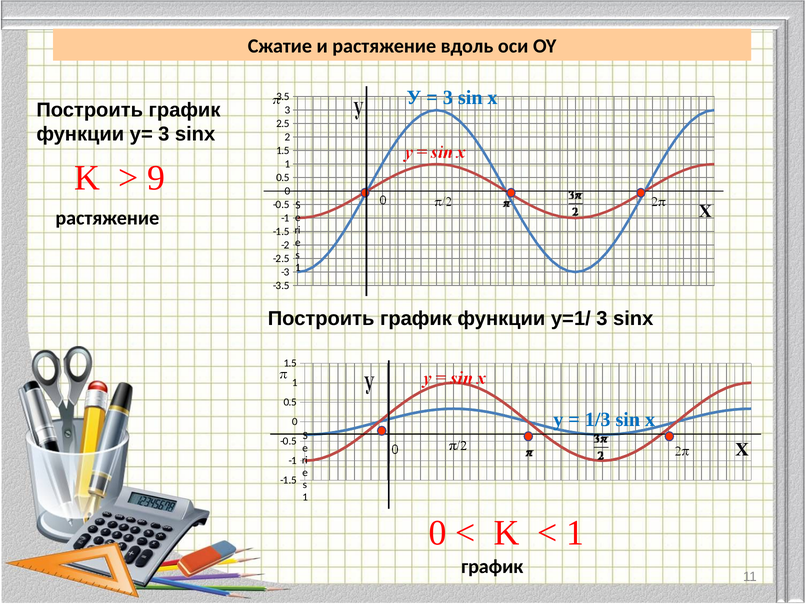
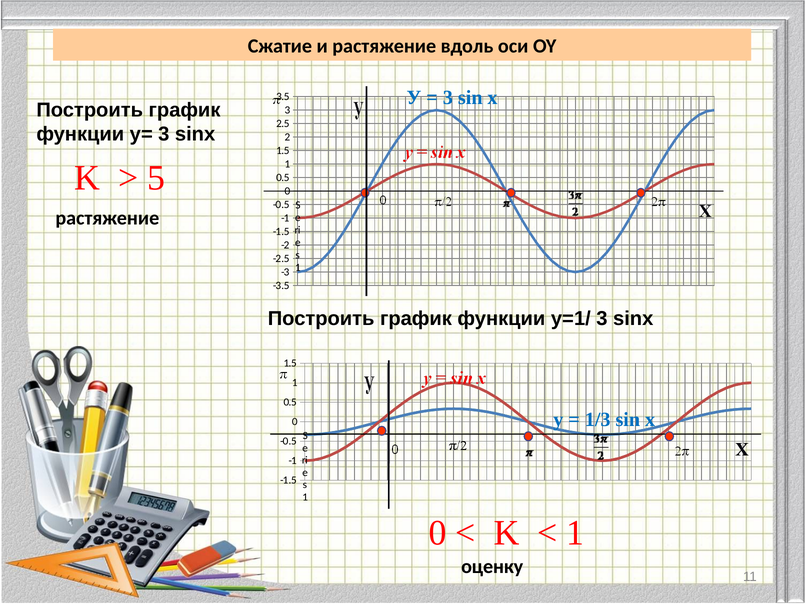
9: 9 -> 5 (156, 178)
график: график -> оценку (492, 567)
